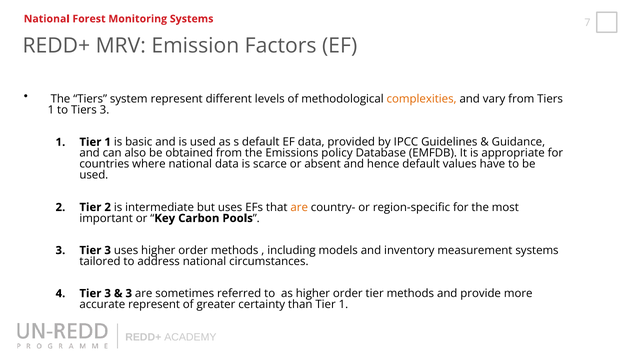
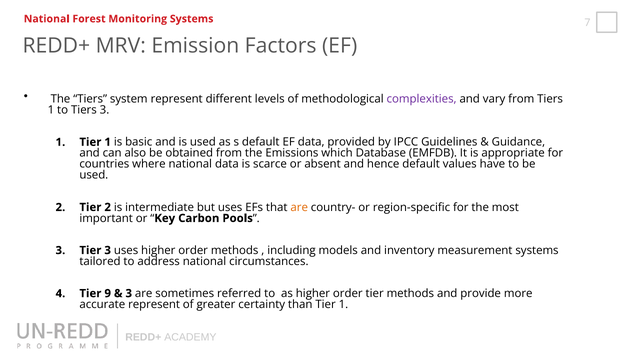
complexities colour: orange -> purple (422, 99)
policy: policy -> which (337, 153)
3: 3 -> 9 (108, 294)
